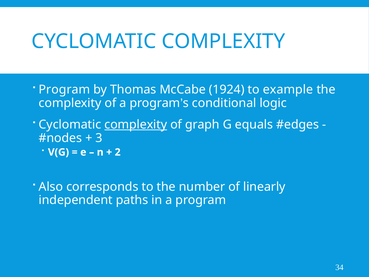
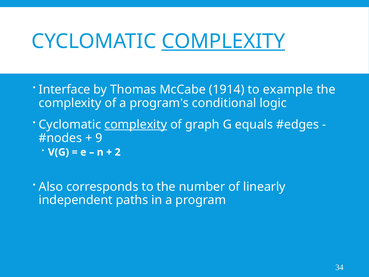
COMPLEXITY underline: none -> present (223, 41)
Program: Program -> Interface (64, 90)
1924: 1924 -> 1914 (227, 90)
3: 3 -> 9 (99, 138)
